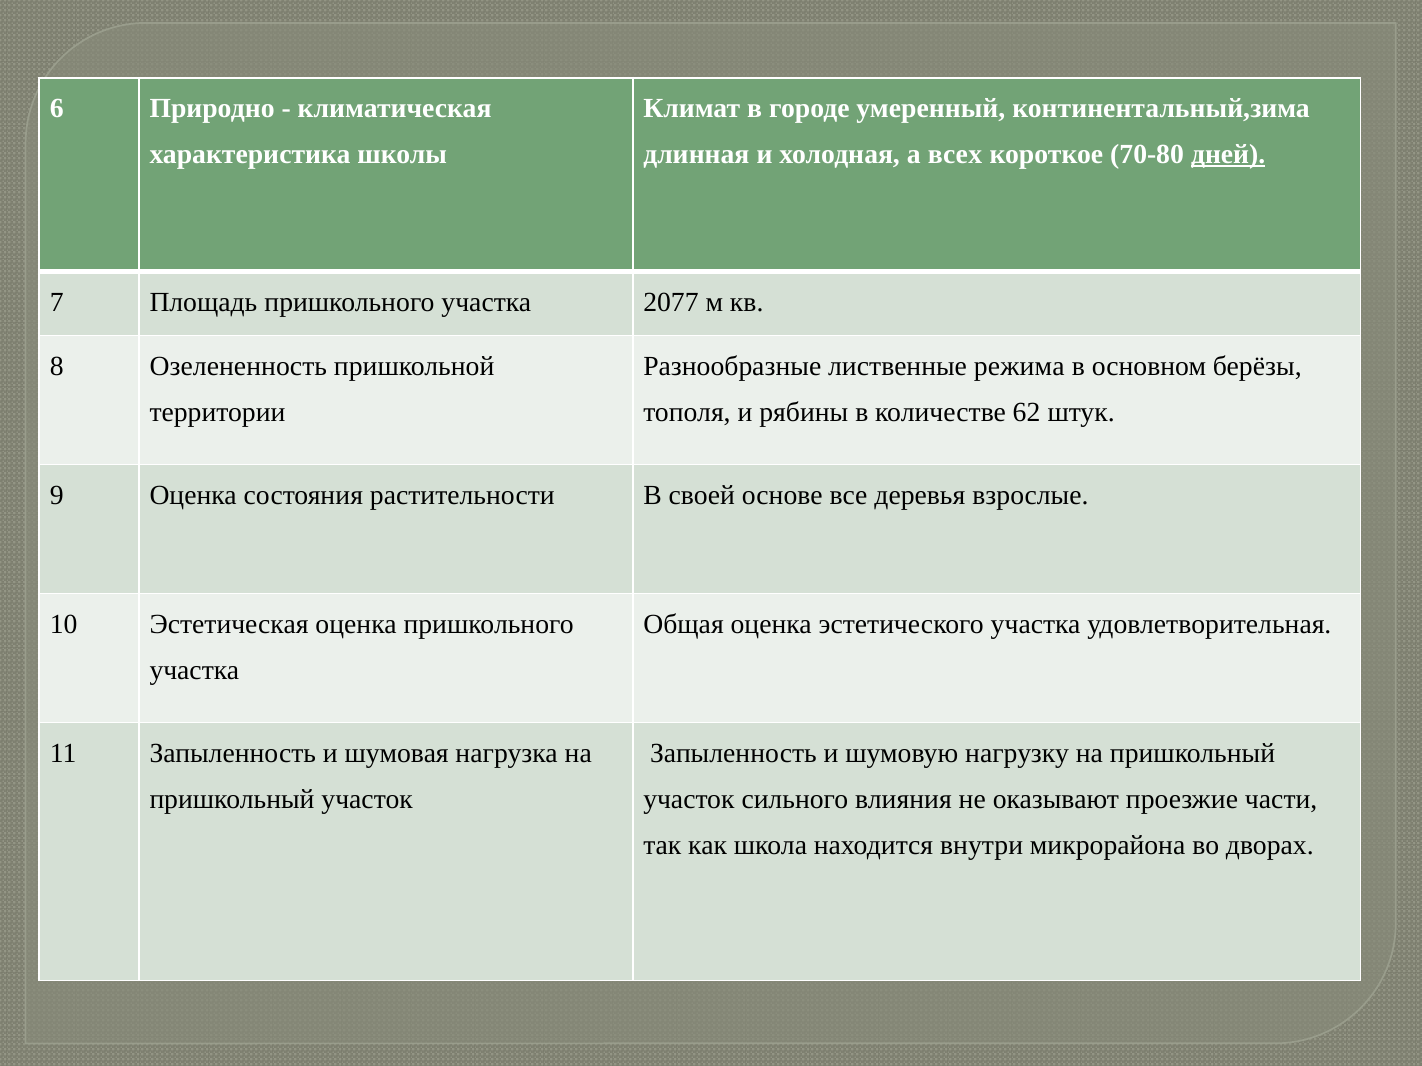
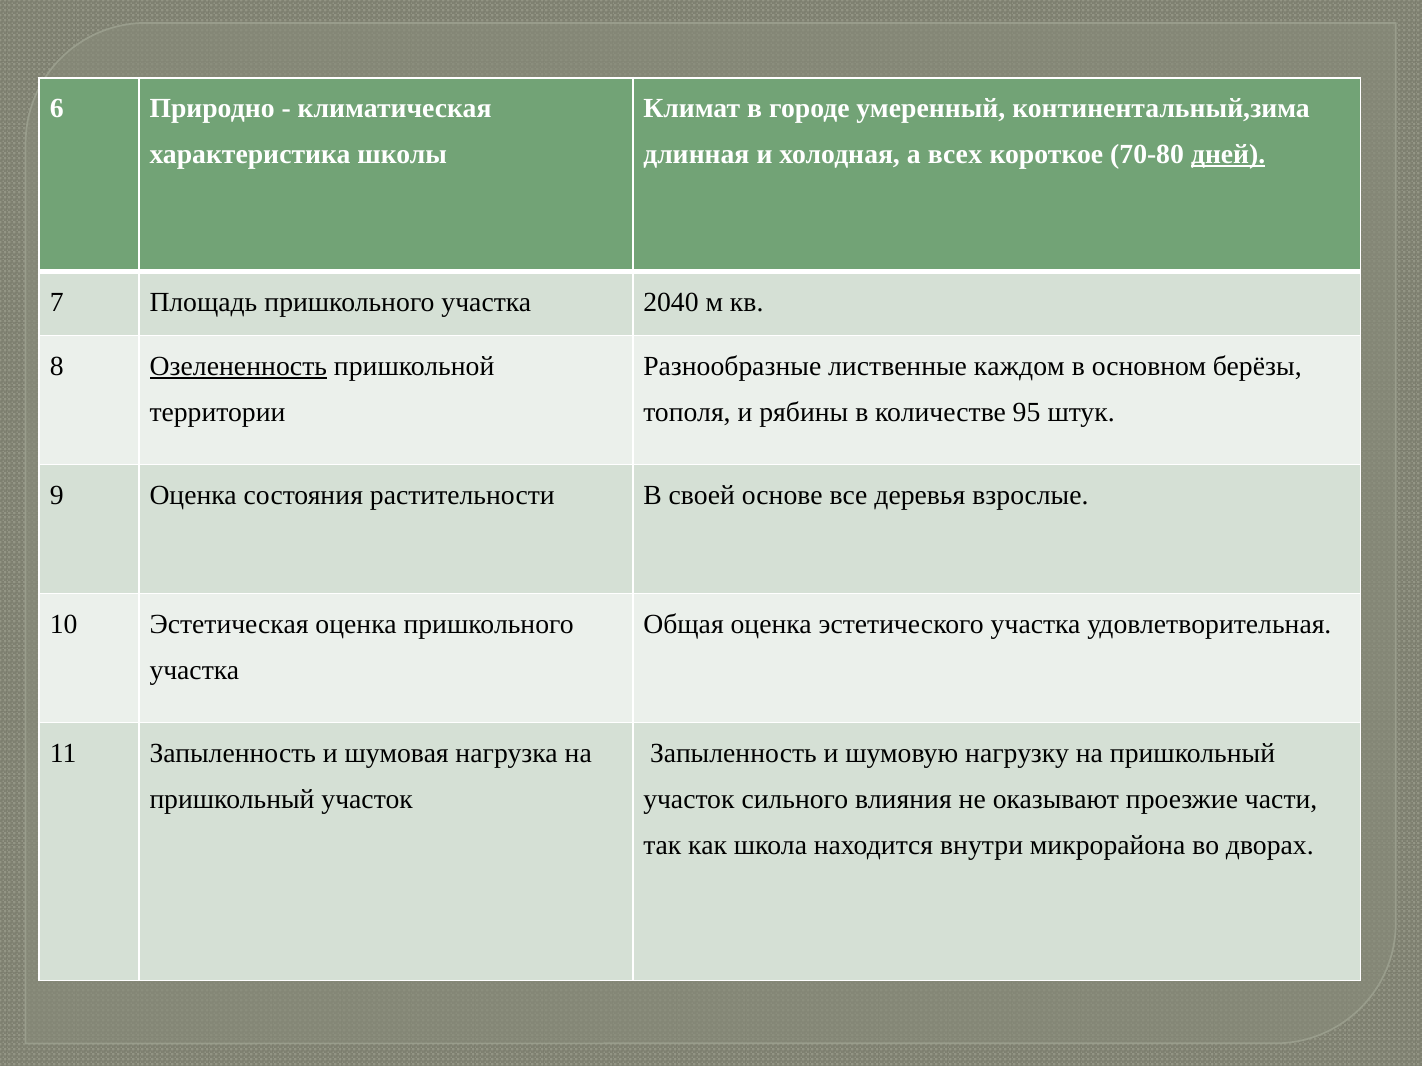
2077: 2077 -> 2040 (671, 302)
Озелененность underline: none -> present (238, 367)
режима: режима -> каждом (1019, 367)
62: 62 -> 95 (1027, 412)
